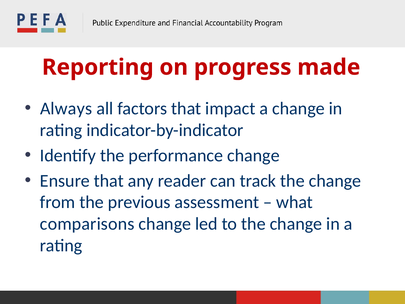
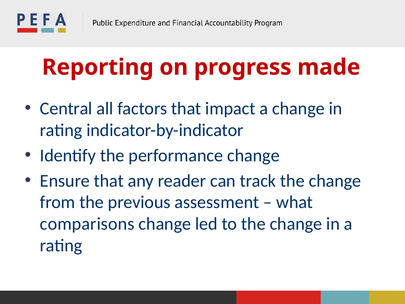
Always: Always -> Central (66, 109)
